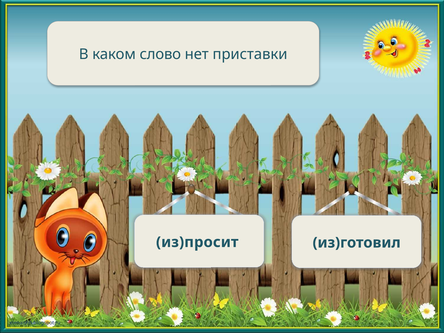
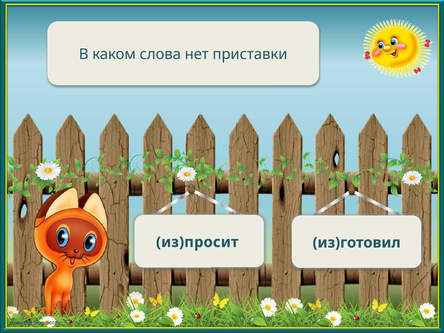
слово: слово -> слова (160, 54)
